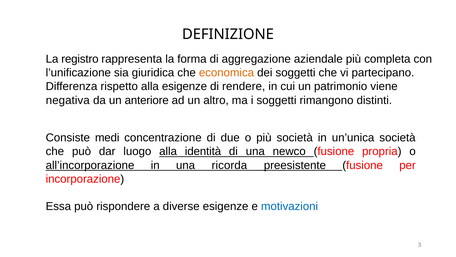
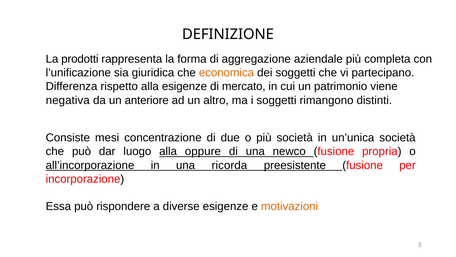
registro: registro -> prodotti (80, 59)
rendere: rendere -> mercato (244, 86)
medi: medi -> mesi (107, 138)
identità: identità -> oppure (203, 151)
motivazioni colour: blue -> orange (290, 206)
